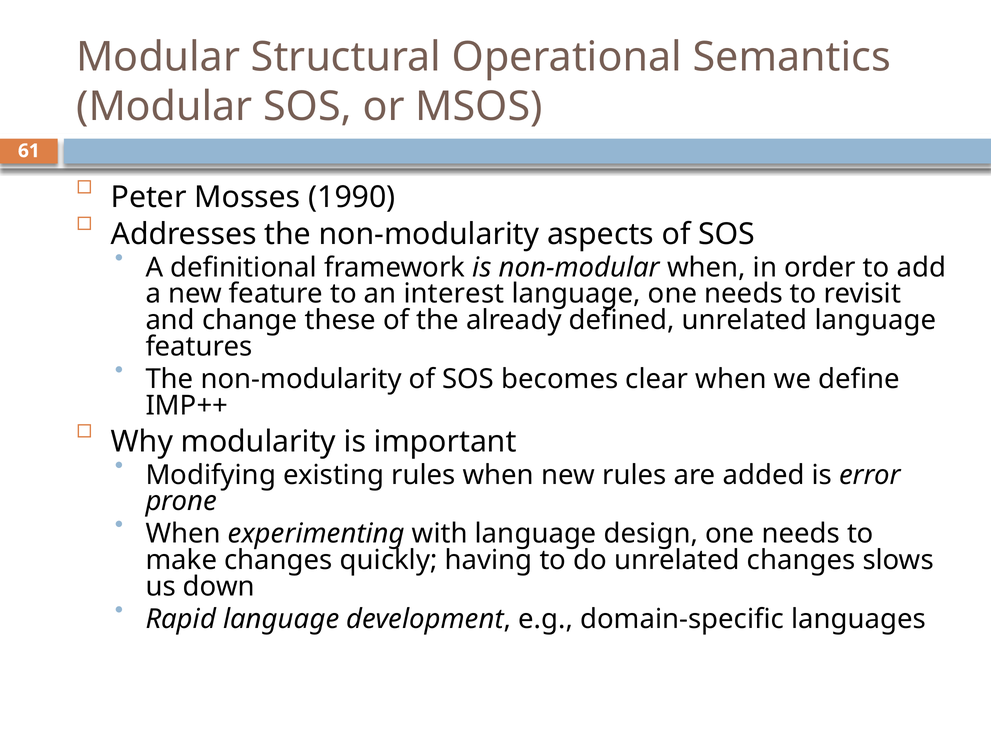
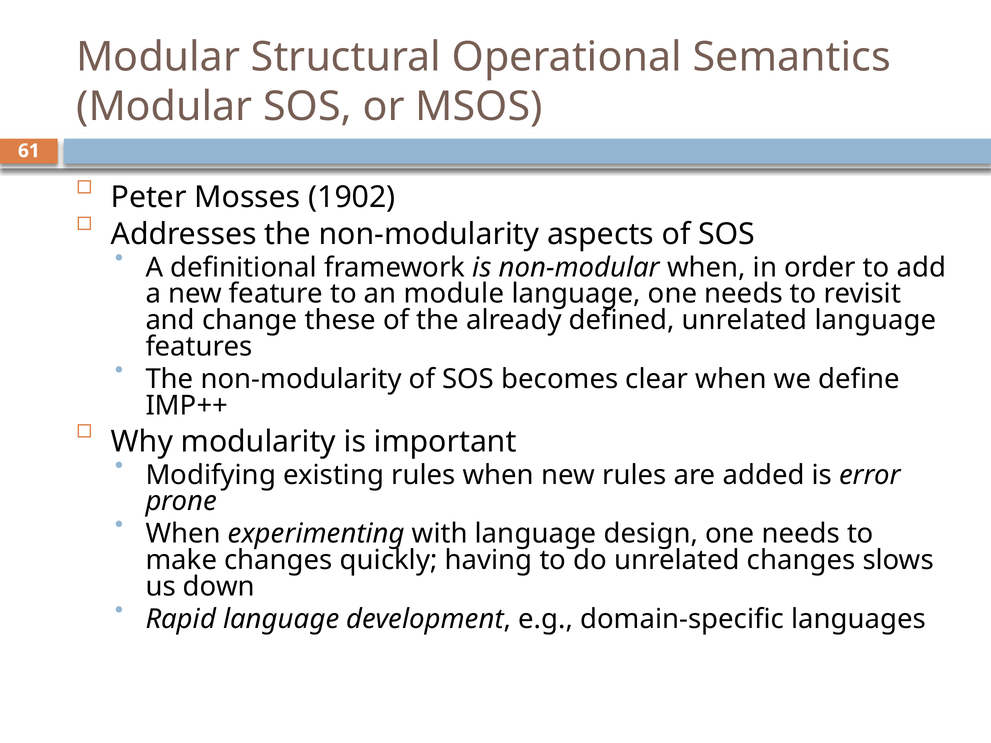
1990: 1990 -> 1902 (352, 197)
interest: interest -> module (454, 294)
